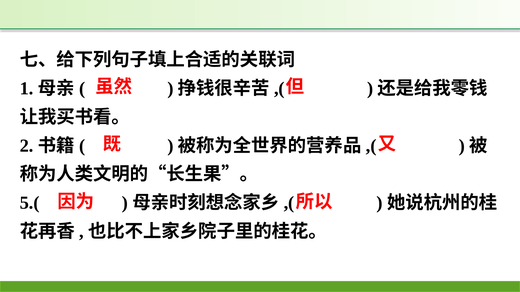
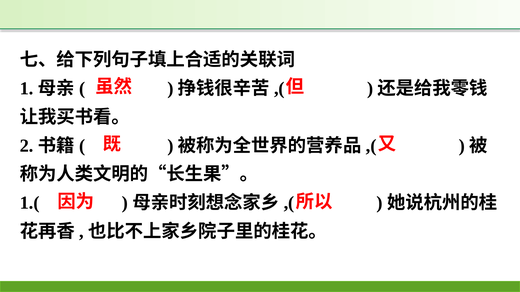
5.(: 5.( -> 1.( (30, 203)
